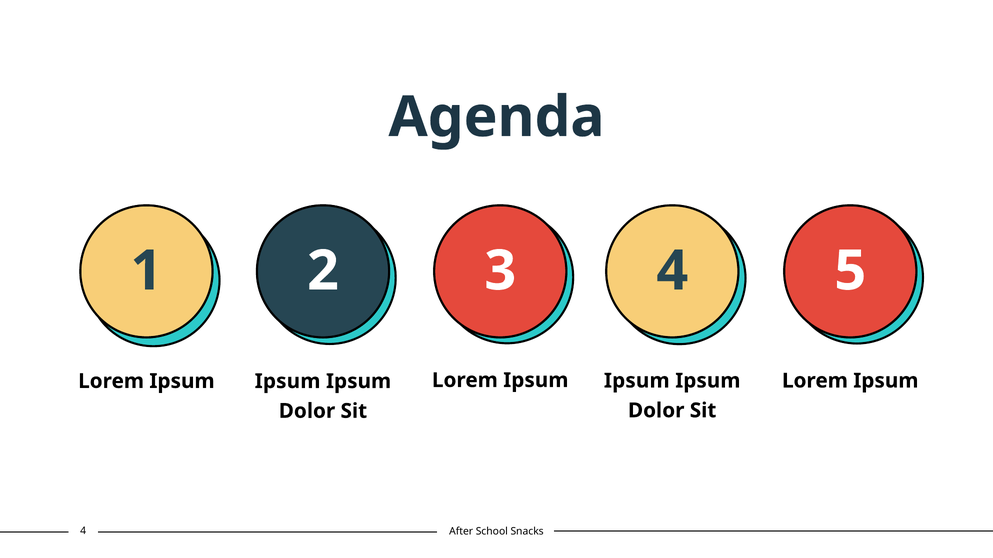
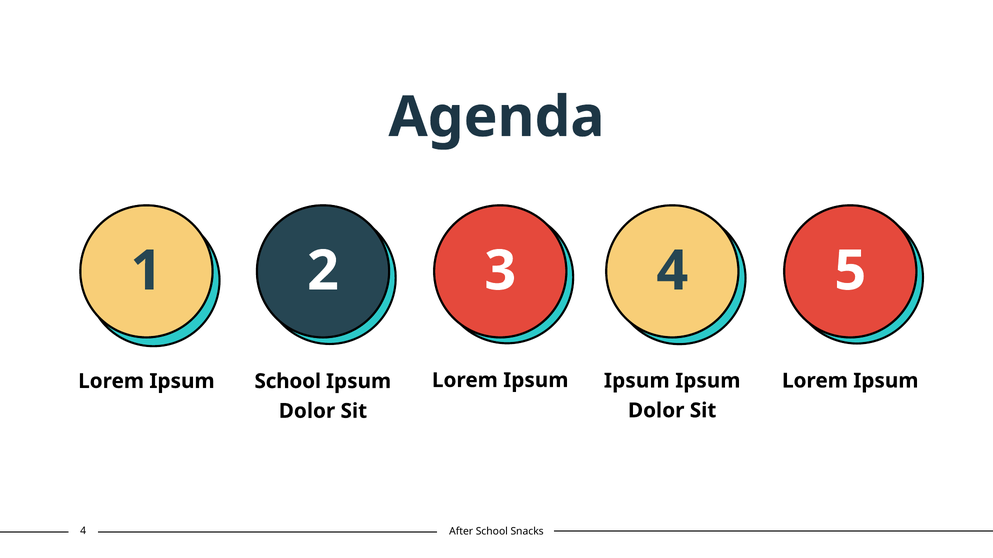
Ipsum: Ipsum -> School (288, 382)
